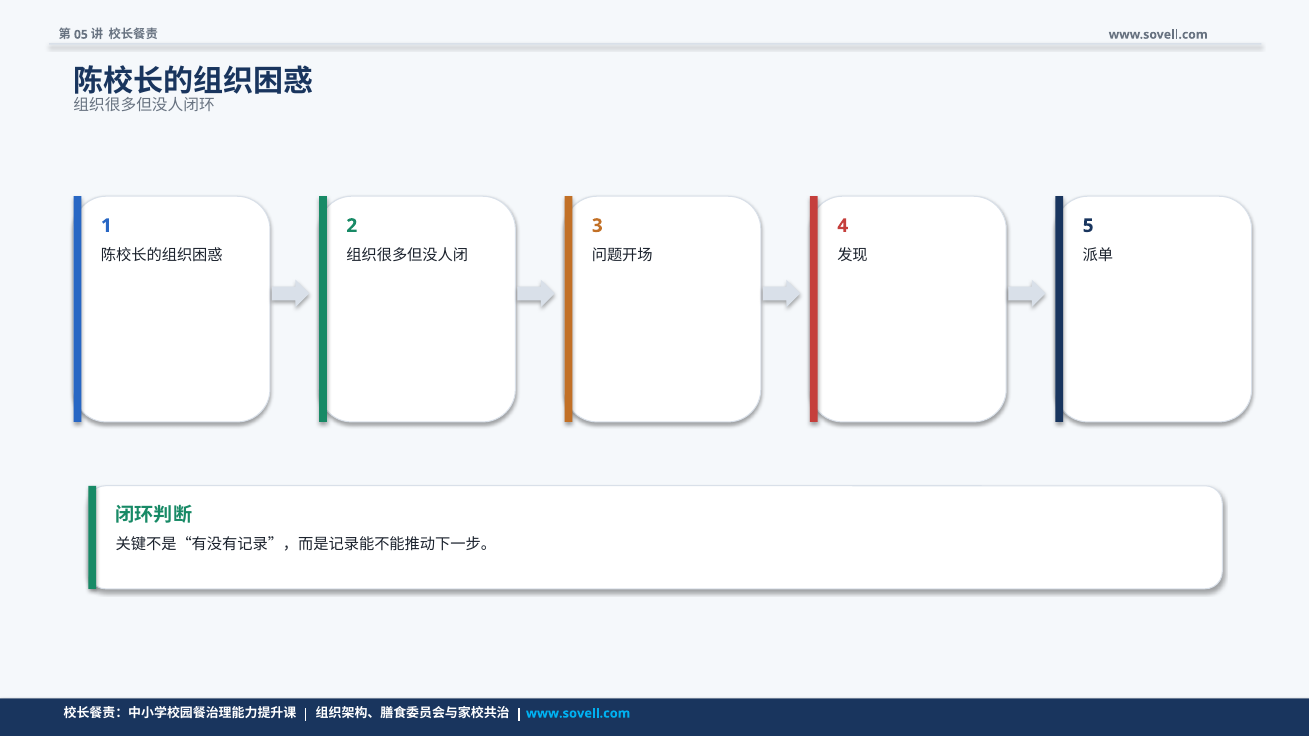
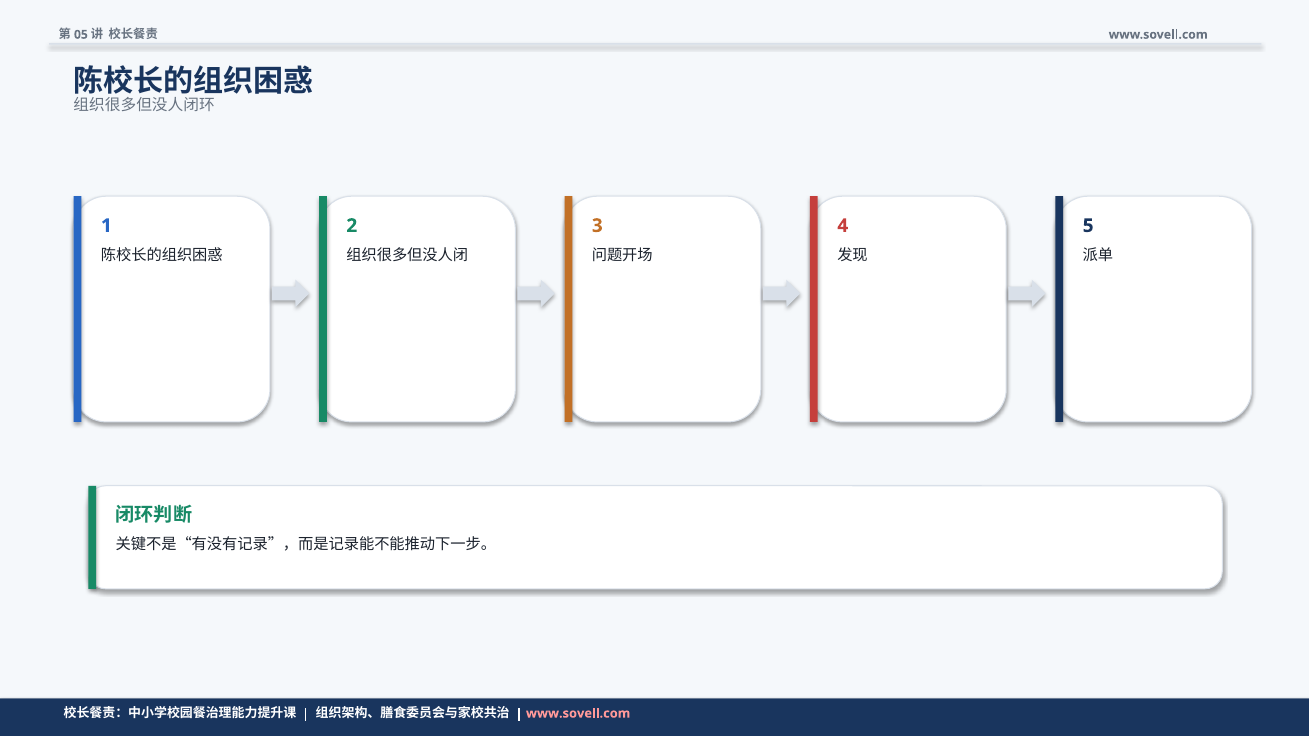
www.sovell.com colour: light blue -> pink (578, 714)
